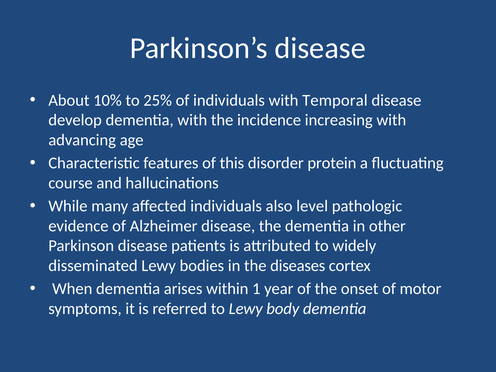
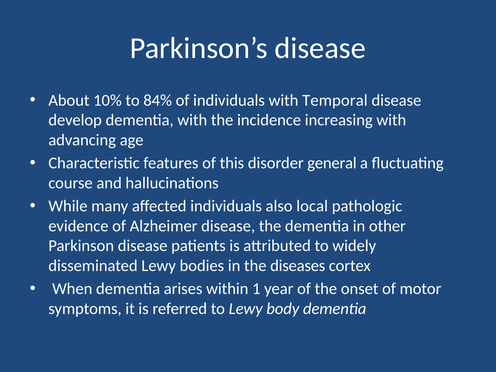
25%: 25% -> 84% (158, 100)
protein: protein -> general (332, 163)
level: level -> local (312, 206)
